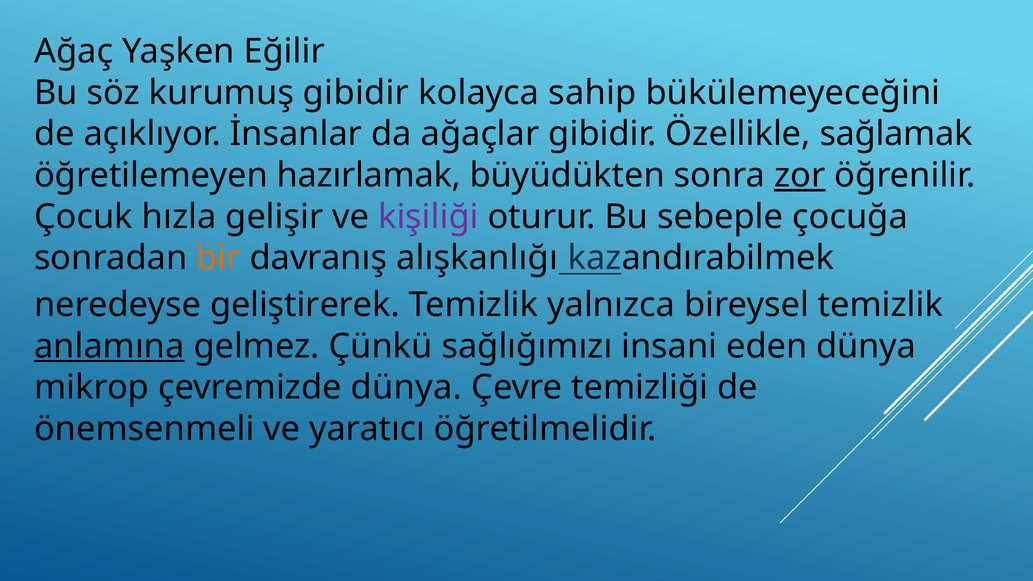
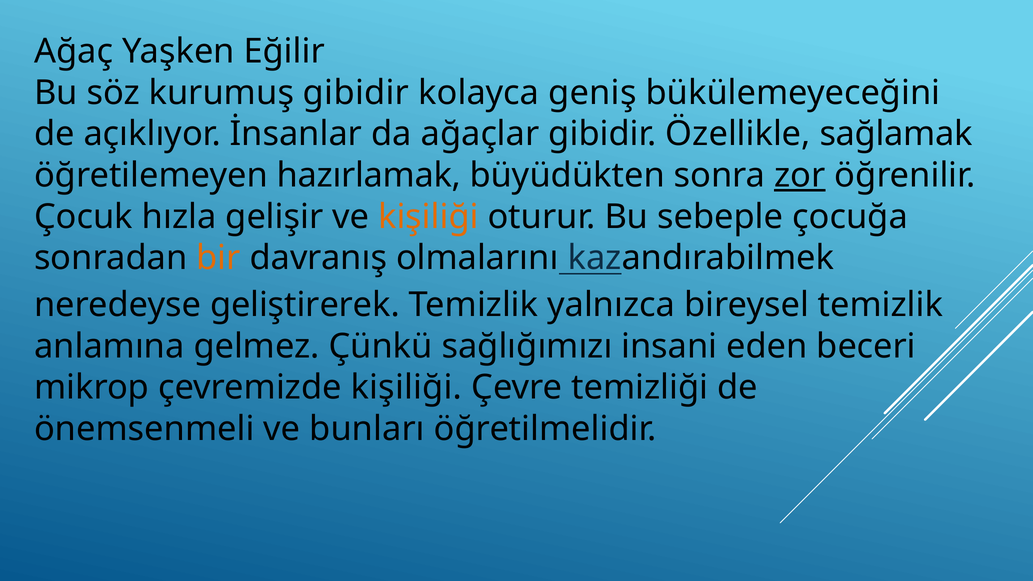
sahip: sahip -> geniş (592, 93)
kişiliği colour: purple -> orange (428, 217)
alışkanlığı: alışkanlığı -> olmalarını (477, 258)
anlamına underline: present -> none (109, 346)
eden dünya: dünya -> beceri (866, 346)
çevremizde dünya: dünya -> kişiliği (406, 388)
yaratıcı: yaratıcı -> bunları (367, 429)
